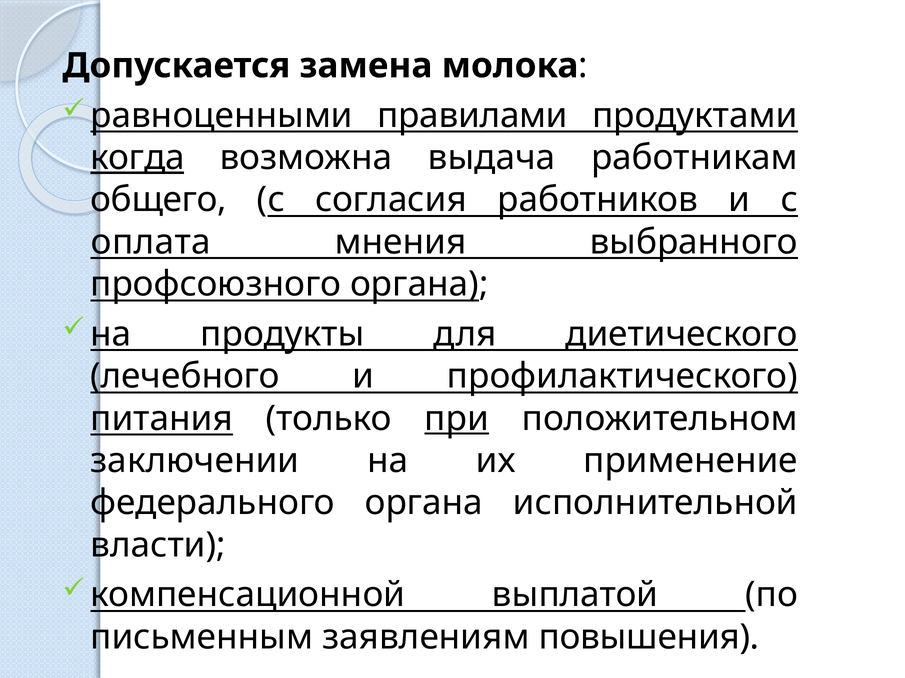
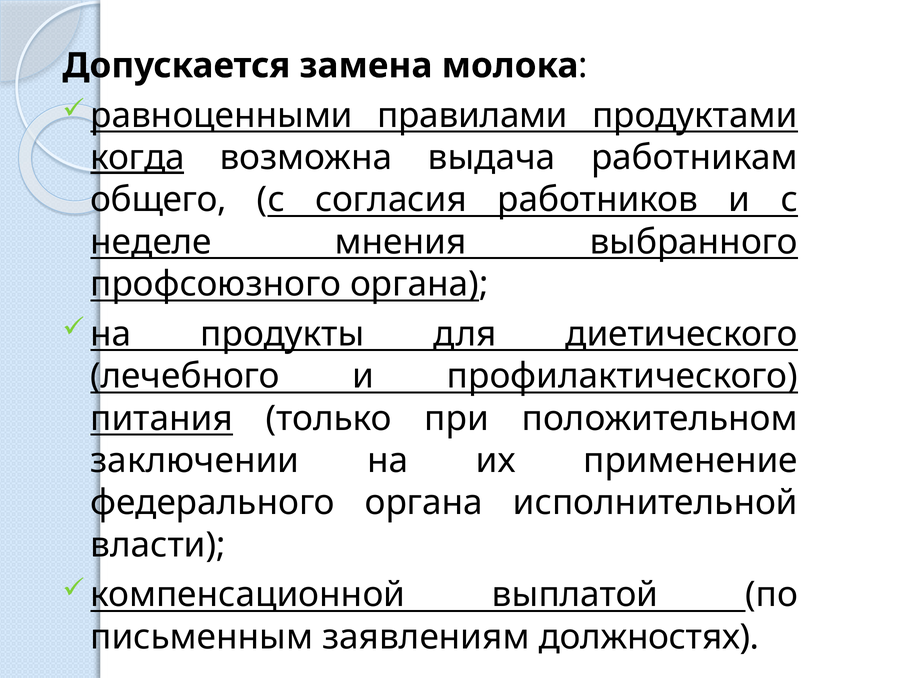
оплата: оплата -> неделе (151, 242)
при underline: present -> none (457, 419)
повышения: повышения -> должностях (649, 638)
